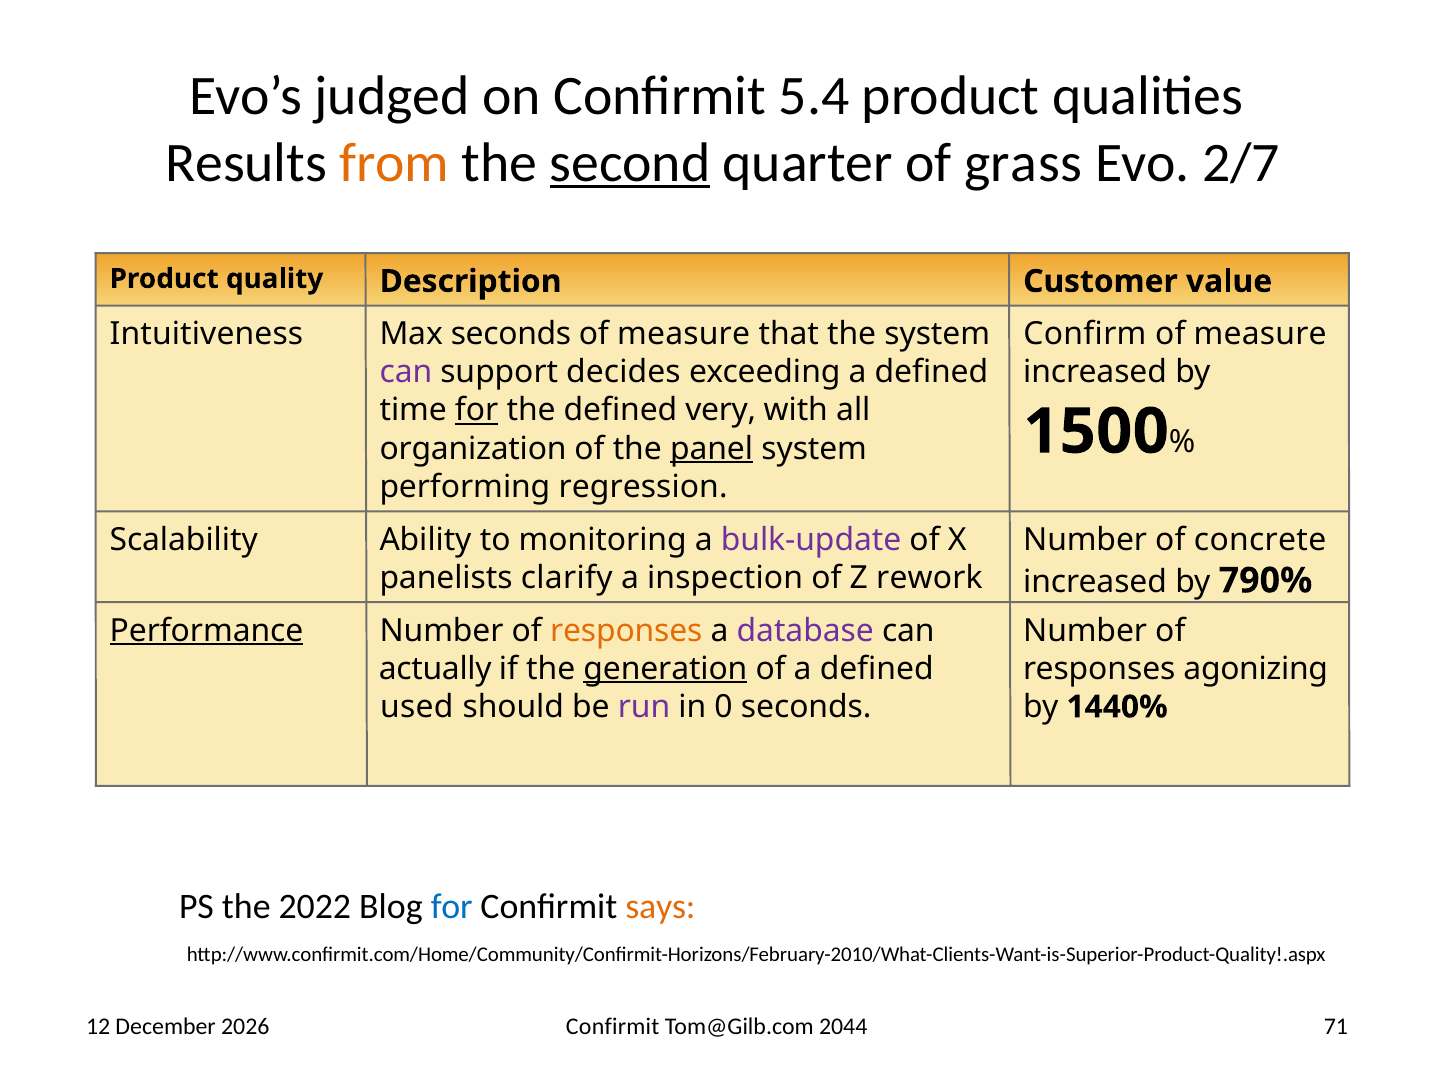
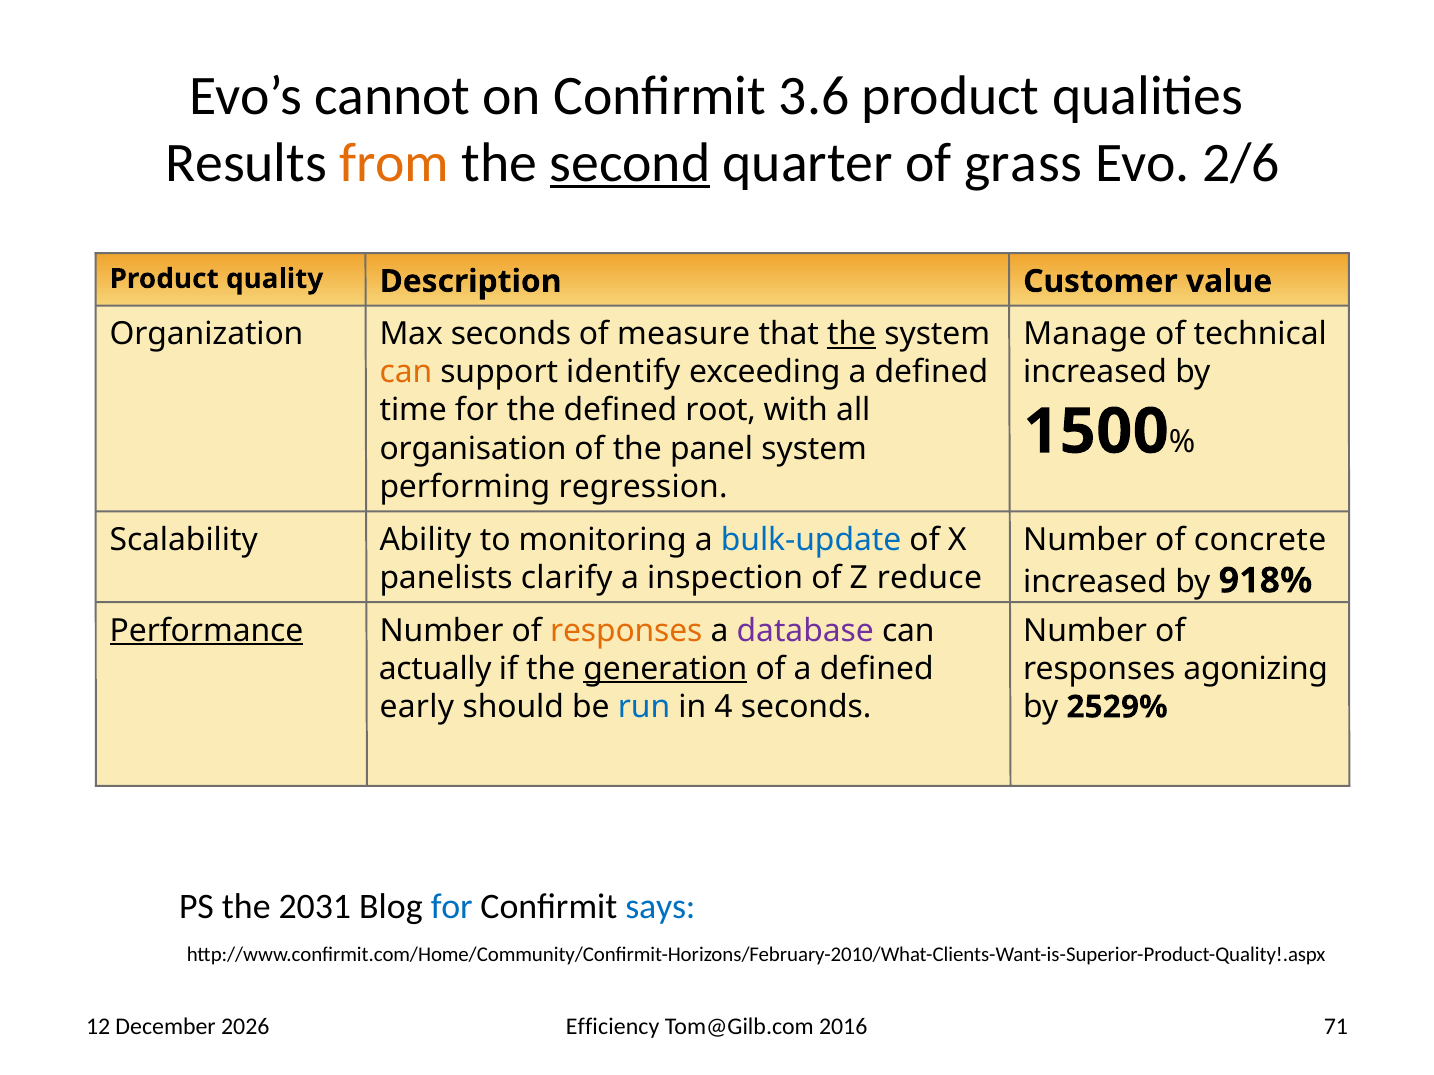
judged: judged -> cannot (392, 96)
5.4: 5.4 -> 3.6 (814, 96)
2/7: 2/7 -> 2/6 (1241, 163)
Intuitiveness: Intuitiveness -> Organization (207, 334)
the underline: none -> present (852, 334)
Confirm: Confirm -> Manage (1085, 334)
measure: measure -> technical (1260, 334)
can colour: purple -> orange (406, 372)
decides: decides -> identify (623, 372)
for underline: present -> none (477, 411)
very: very -> root (721, 411)
organization: organization -> organisation (473, 449)
panel underline: present -> none (712, 449)
bulk-update colour: purple -> blue (811, 540)
rework: rework -> reduce (929, 578)
790%: 790% -> 918% (1266, 581)
used: used -> early (417, 707)
run colour: purple -> blue (644, 707)
0: 0 -> 4 (724, 707)
1440%: 1440% -> 2529% (1117, 707)
2022: 2022 -> 2031 (315, 907)
says colour: orange -> blue (660, 907)
Confirmit: Confirmit -> Efficiency (613, 1027)
2044: 2044 -> 2016 (843, 1027)
